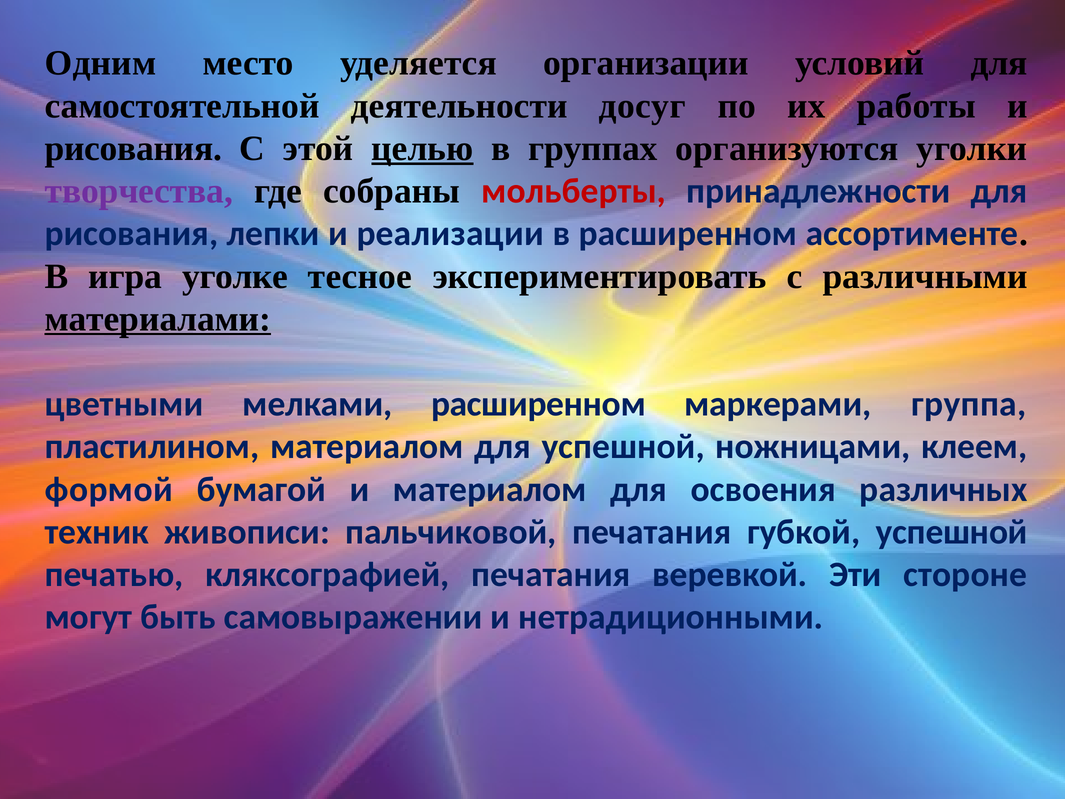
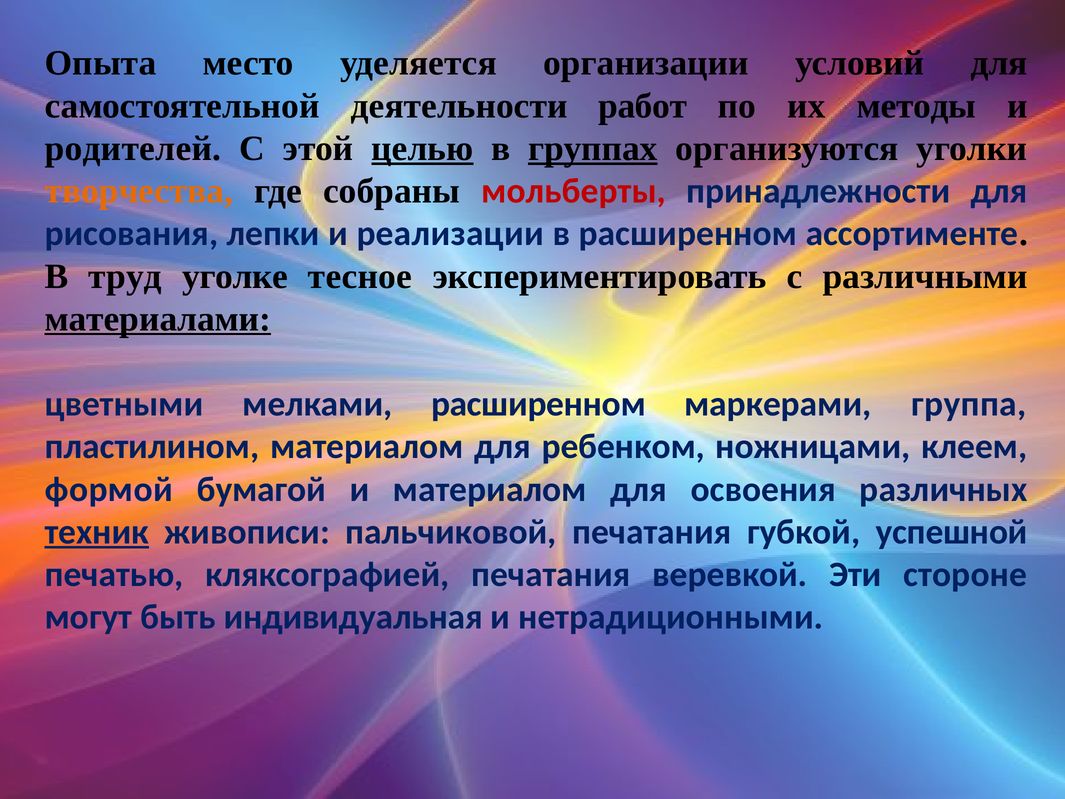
Одним: Одним -> Опыта (100, 63)
досуг: досуг -> работ (643, 106)
работы: работы -> методы (917, 106)
рисования: рисования -> родителей (133, 148)
группах underline: none -> present (593, 148)
творчества colour: purple -> orange (139, 191)
игра: игра -> труд (125, 276)
для успешной: успешной -> ребенком (623, 447)
техник underline: none -> present (97, 532)
самовыражении: самовыражении -> индивидуальная (353, 617)
